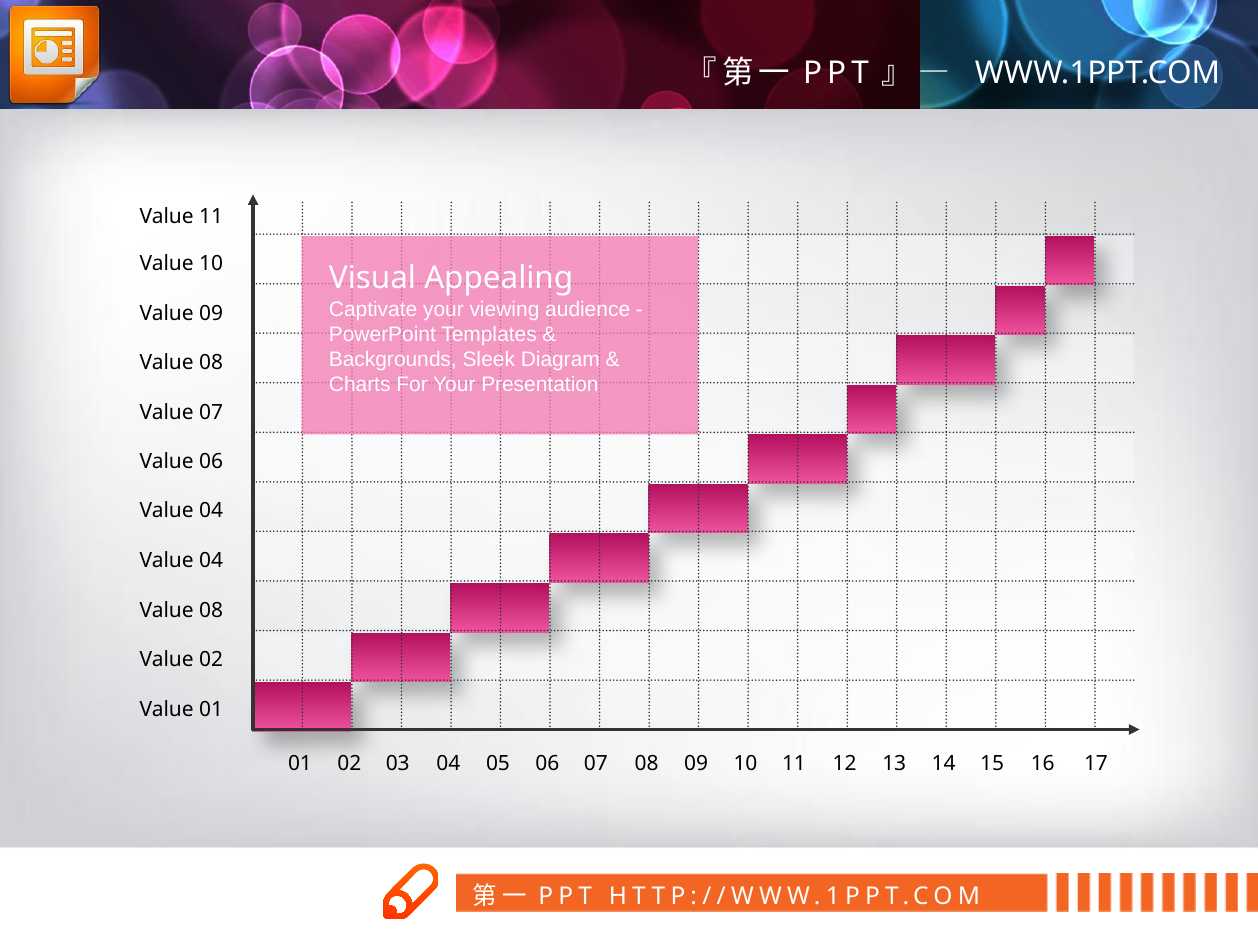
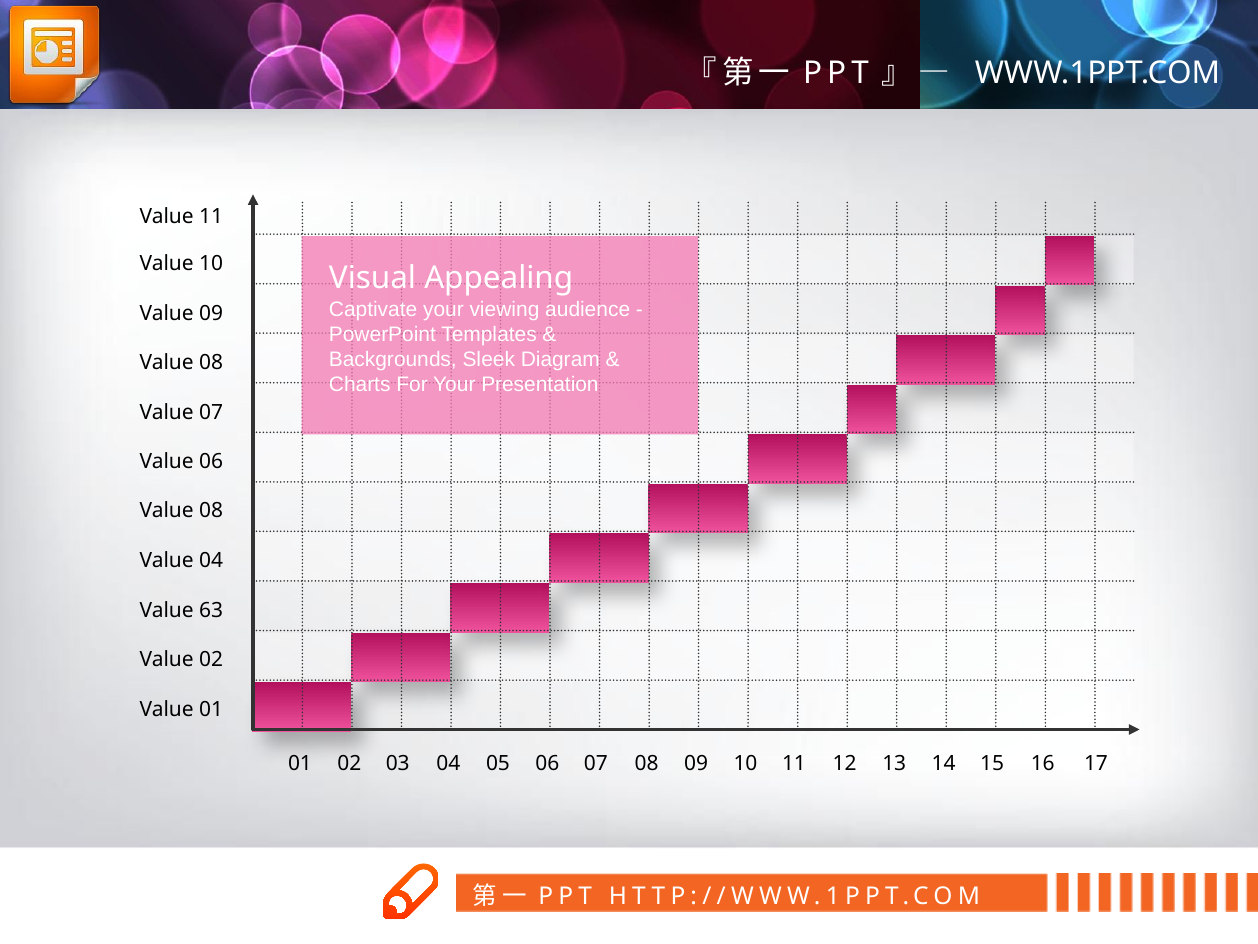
04: 04 -> 08 (211, 511)
08: 08 -> 63 (211, 610)
